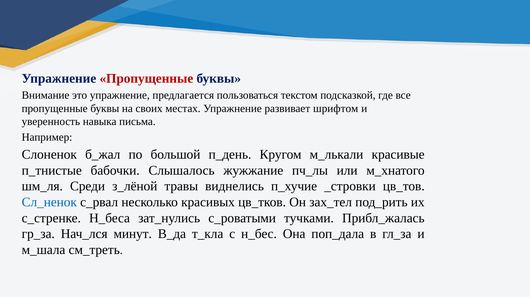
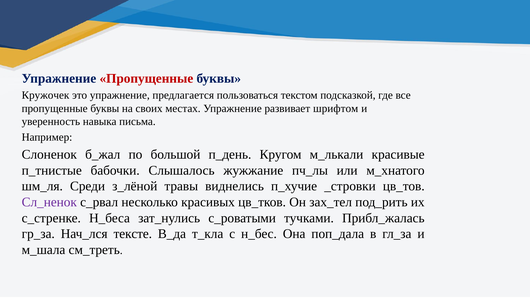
Внимание: Внимание -> Кружочек (46, 95)
Сл_ненок colour: blue -> purple (49, 202)
минут: минут -> тексте (133, 234)
